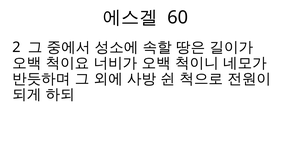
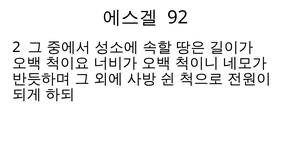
60: 60 -> 92 (178, 18)
